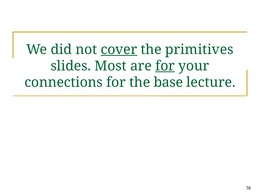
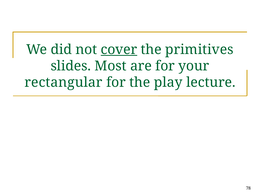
for underline: present -> none (165, 66)
connections: connections -> rectangular (63, 82)
base: base -> play (168, 82)
